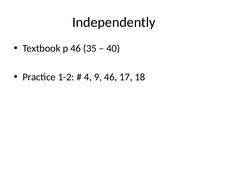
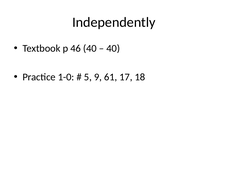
46 35: 35 -> 40 (90, 48)
1-2: 1-2 -> 1-0 (66, 77)
4: 4 -> 5 (88, 77)
9 46: 46 -> 61 (111, 77)
